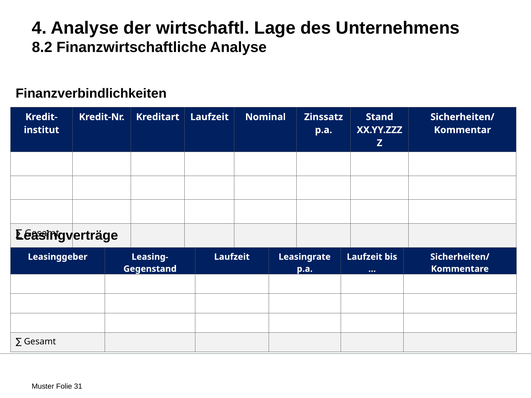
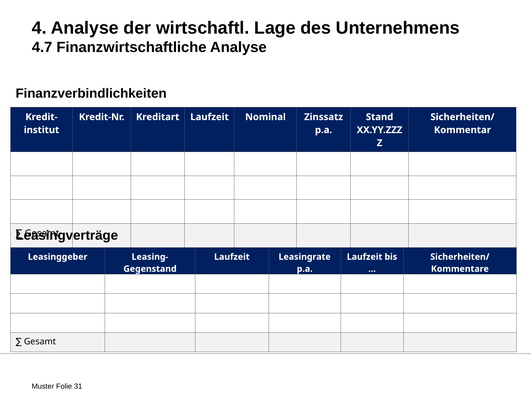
8.2: 8.2 -> 4.7 (42, 47)
